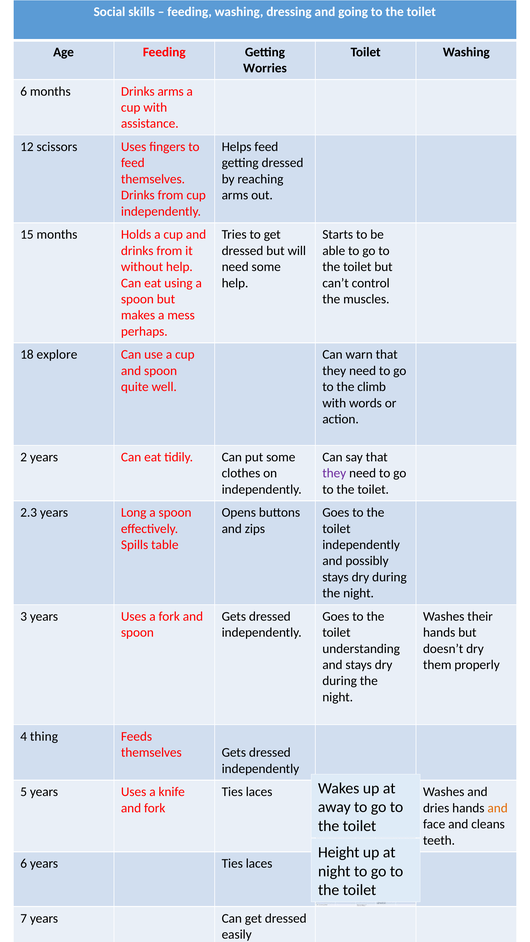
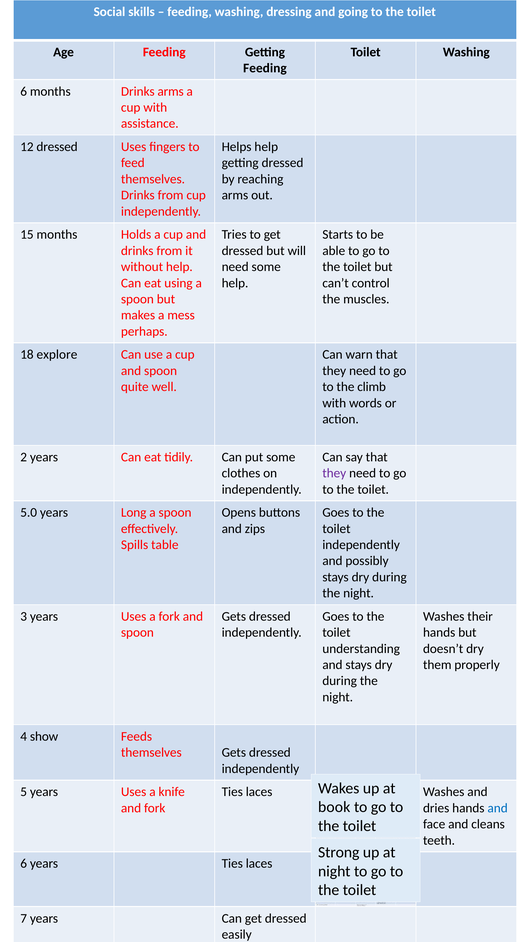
Worries: Worries -> Feeding (265, 68)
12 scissors: scissors -> dressed (57, 147)
Helps feed: feed -> help (266, 147)
2.3: 2.3 -> 5.0 (29, 513)
thing: thing -> show (44, 737)
away: away -> book (334, 807)
and colour: orange -> blue (498, 808)
Height: Height -> Strong (339, 853)
